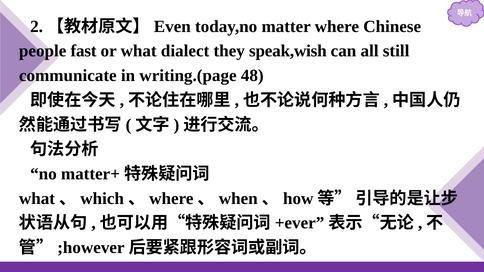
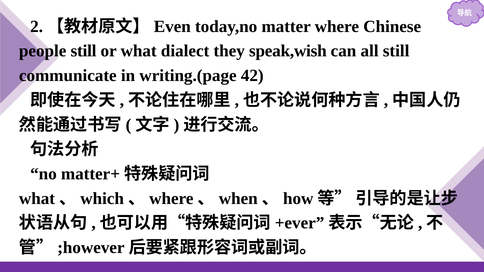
people fast: fast -> still (84, 51)
48: 48 -> 42 (252, 76)
